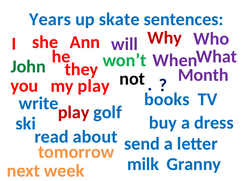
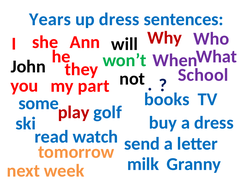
up skate: skate -> dress (119, 19)
will colour: purple -> black (125, 44)
John colour: green -> black (28, 67)
Month: Month -> School (203, 75)
my play: play -> part (94, 86)
write: write -> some (39, 104)
about: about -> watch (95, 137)
